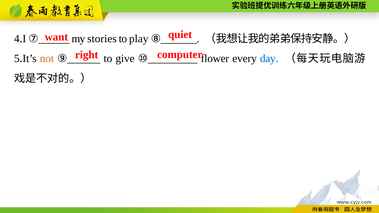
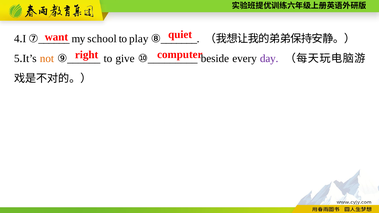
stories: stories -> school (102, 39)
flower: flower -> beside (215, 59)
day colour: blue -> purple (269, 59)
